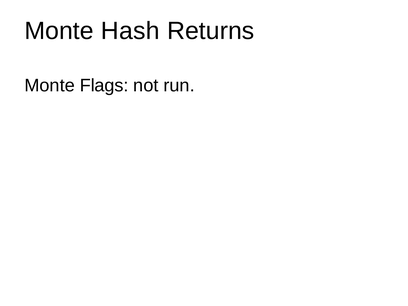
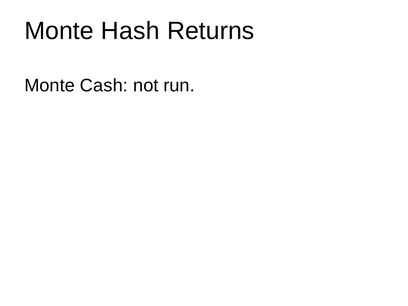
Flags: Flags -> Cash (104, 86)
